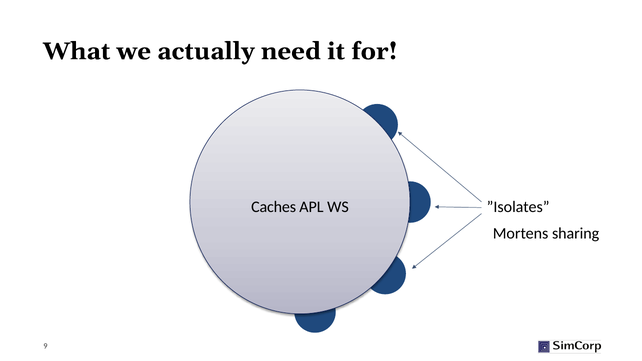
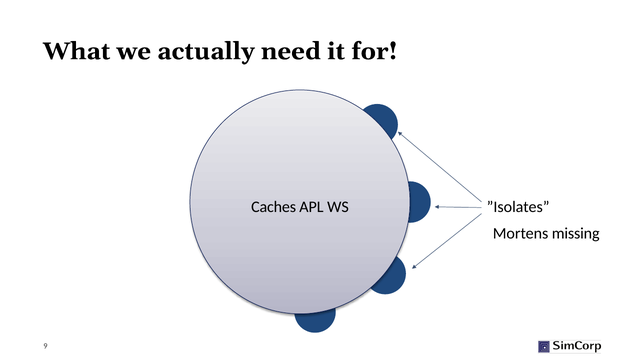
sharing: sharing -> missing (576, 234)
